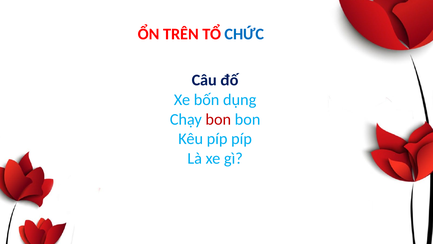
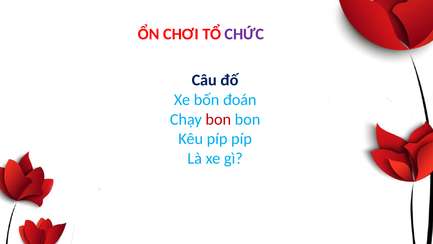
TRÊN: TRÊN -> CHƠI (181, 34)
CHỨC colour: blue -> purple (244, 34)
dụng: dụng -> đoán (240, 100)
